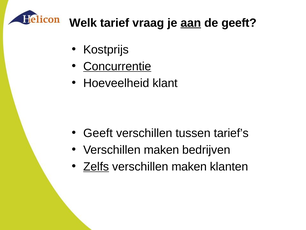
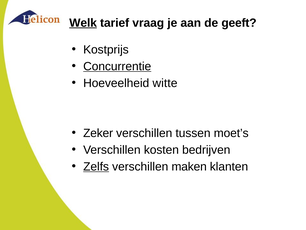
Welk underline: none -> present (83, 23)
aan underline: present -> none (191, 23)
klant: klant -> witte (165, 83)
Geeft: Geeft -> Zeker (98, 133)
tarief’s: tarief’s -> moet’s (231, 133)
maken: maken -> kosten (161, 150)
